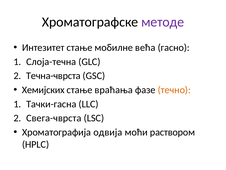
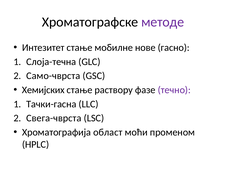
већа: већа -> нове (145, 47)
Течна-чврста: Течна-чврста -> Само-чврста (53, 76)
враћања: враћања -> раствору (114, 90)
течно colour: orange -> purple (174, 90)
одвија: одвија -> област (108, 132)
раствором: раствором -> променом (172, 132)
